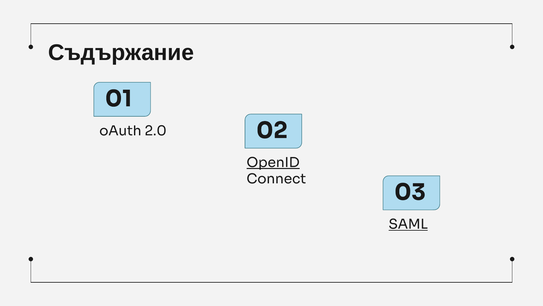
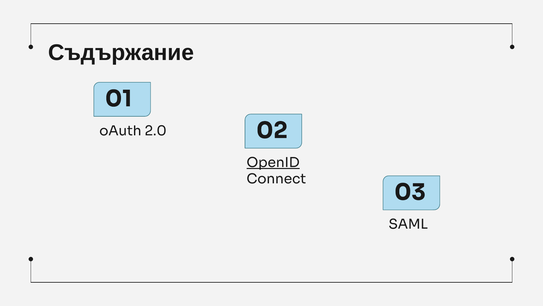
SAML underline: present -> none (408, 224)
